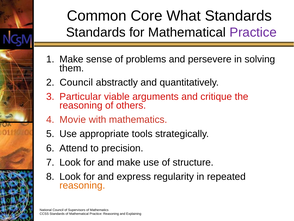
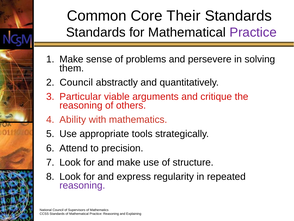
What: What -> Their (184, 16)
Movie: Movie -> Ability (73, 119)
reasoning colour: orange -> purple (82, 185)
